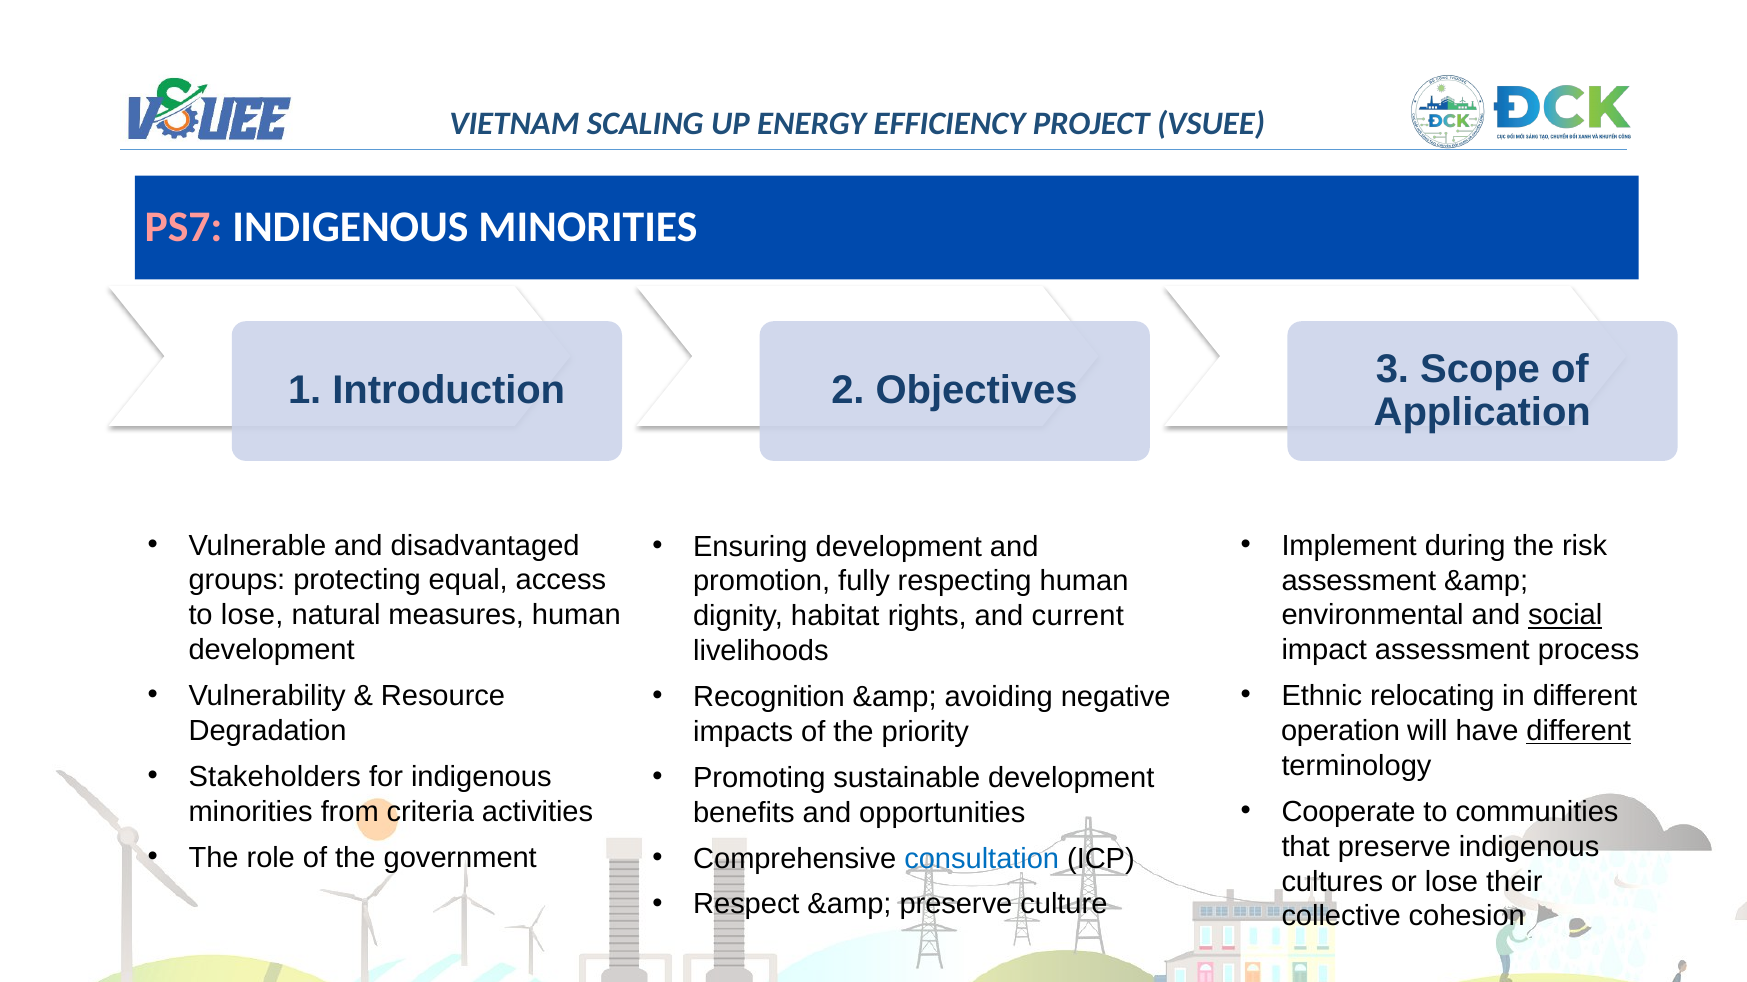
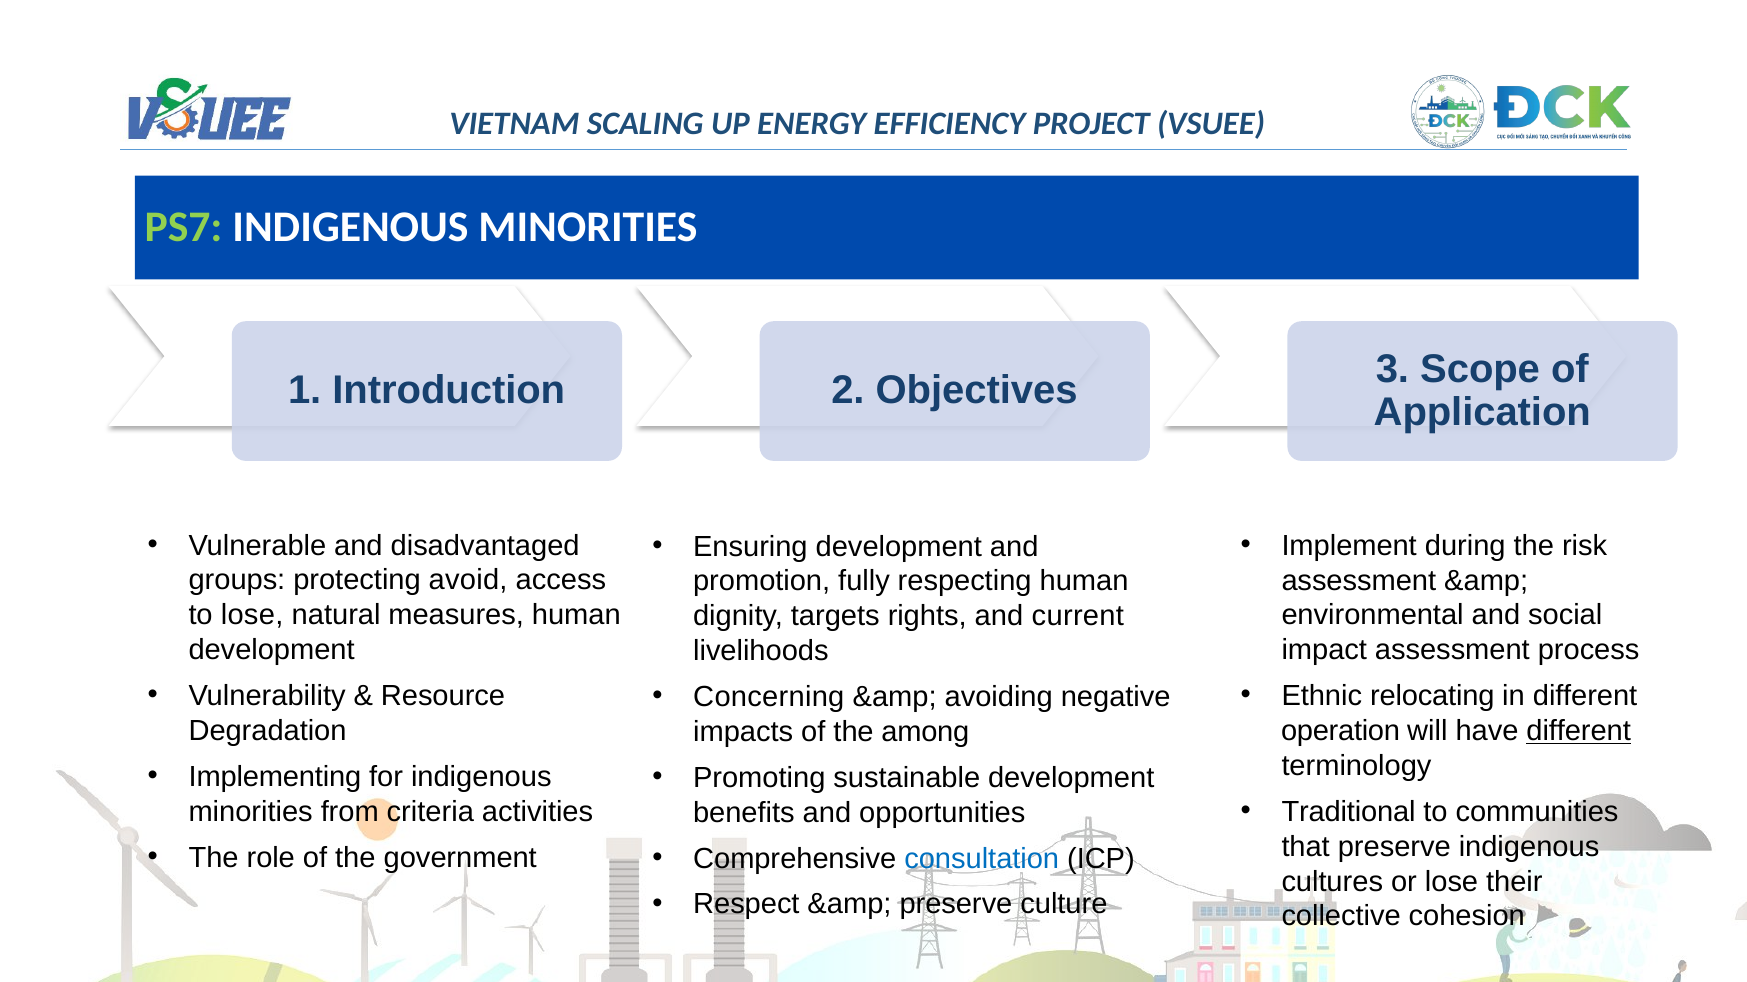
PS7 colour: pink -> light green (184, 228)
equal: equal -> avoid (468, 581)
social underline: present -> none (1565, 616)
habitat: habitat -> targets (835, 617)
Recognition: Recognition -> Concerning (769, 697)
priority: priority -> among (925, 732)
Stakeholders: Stakeholders -> Implementing (275, 777)
Cooperate: Cooperate -> Traditional (1349, 812)
